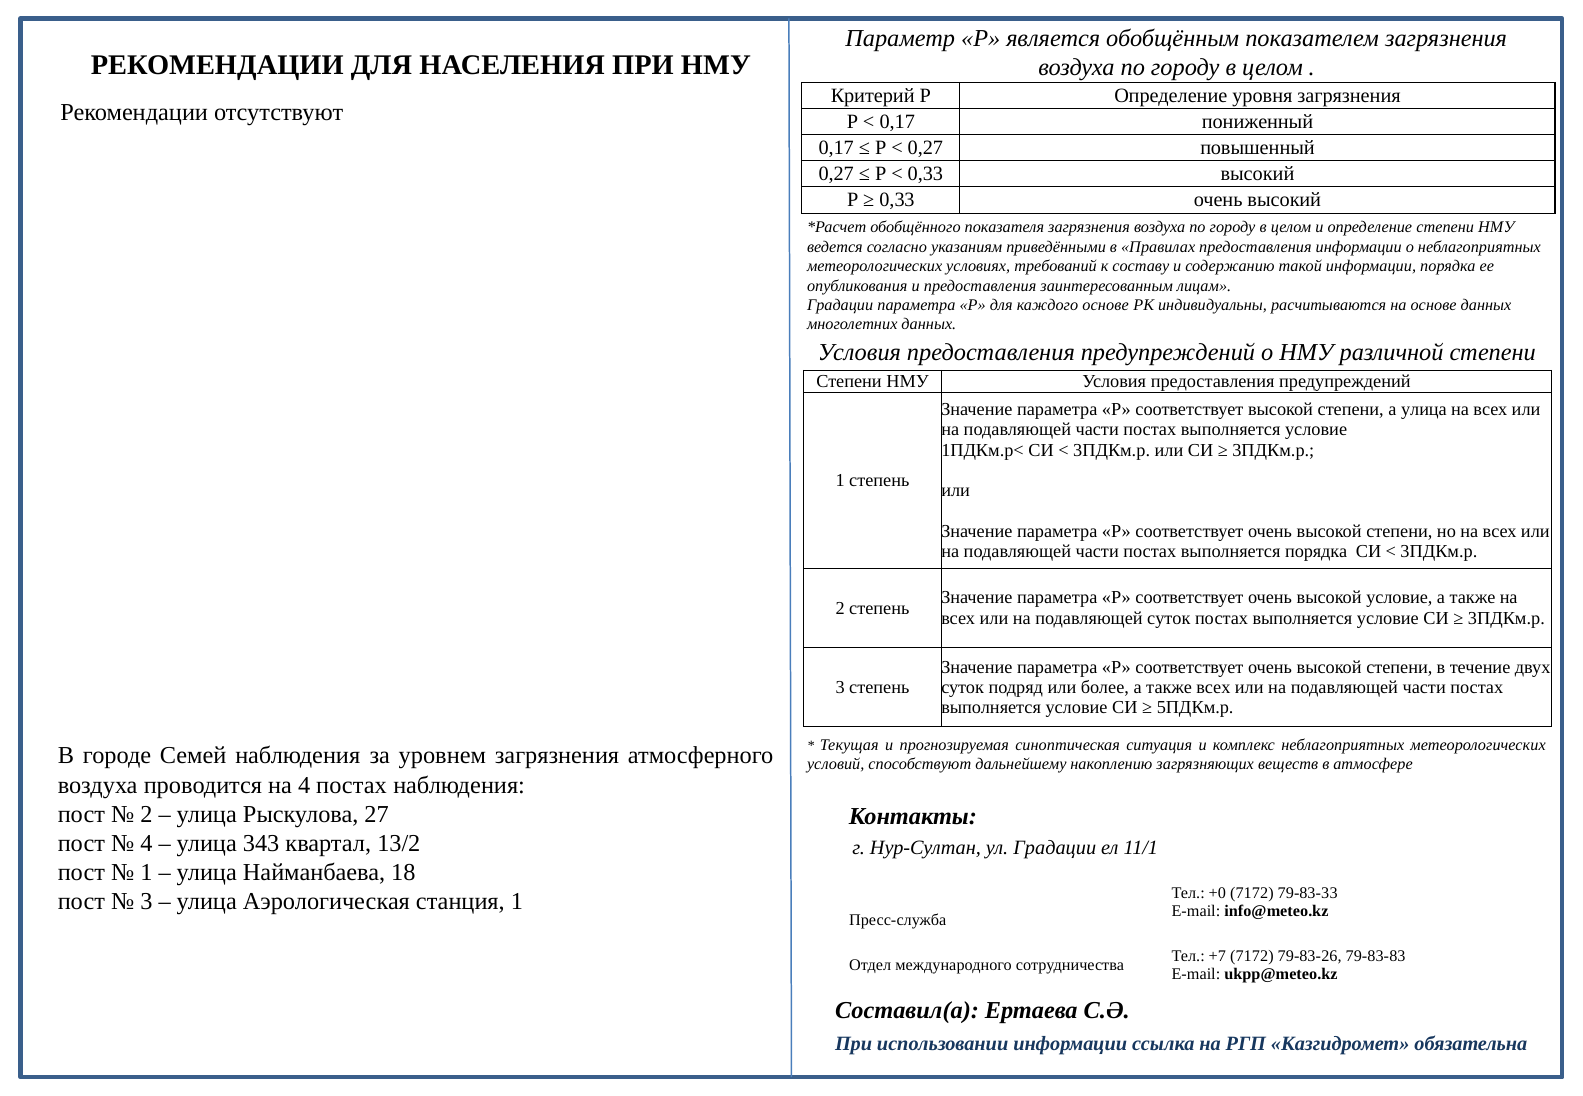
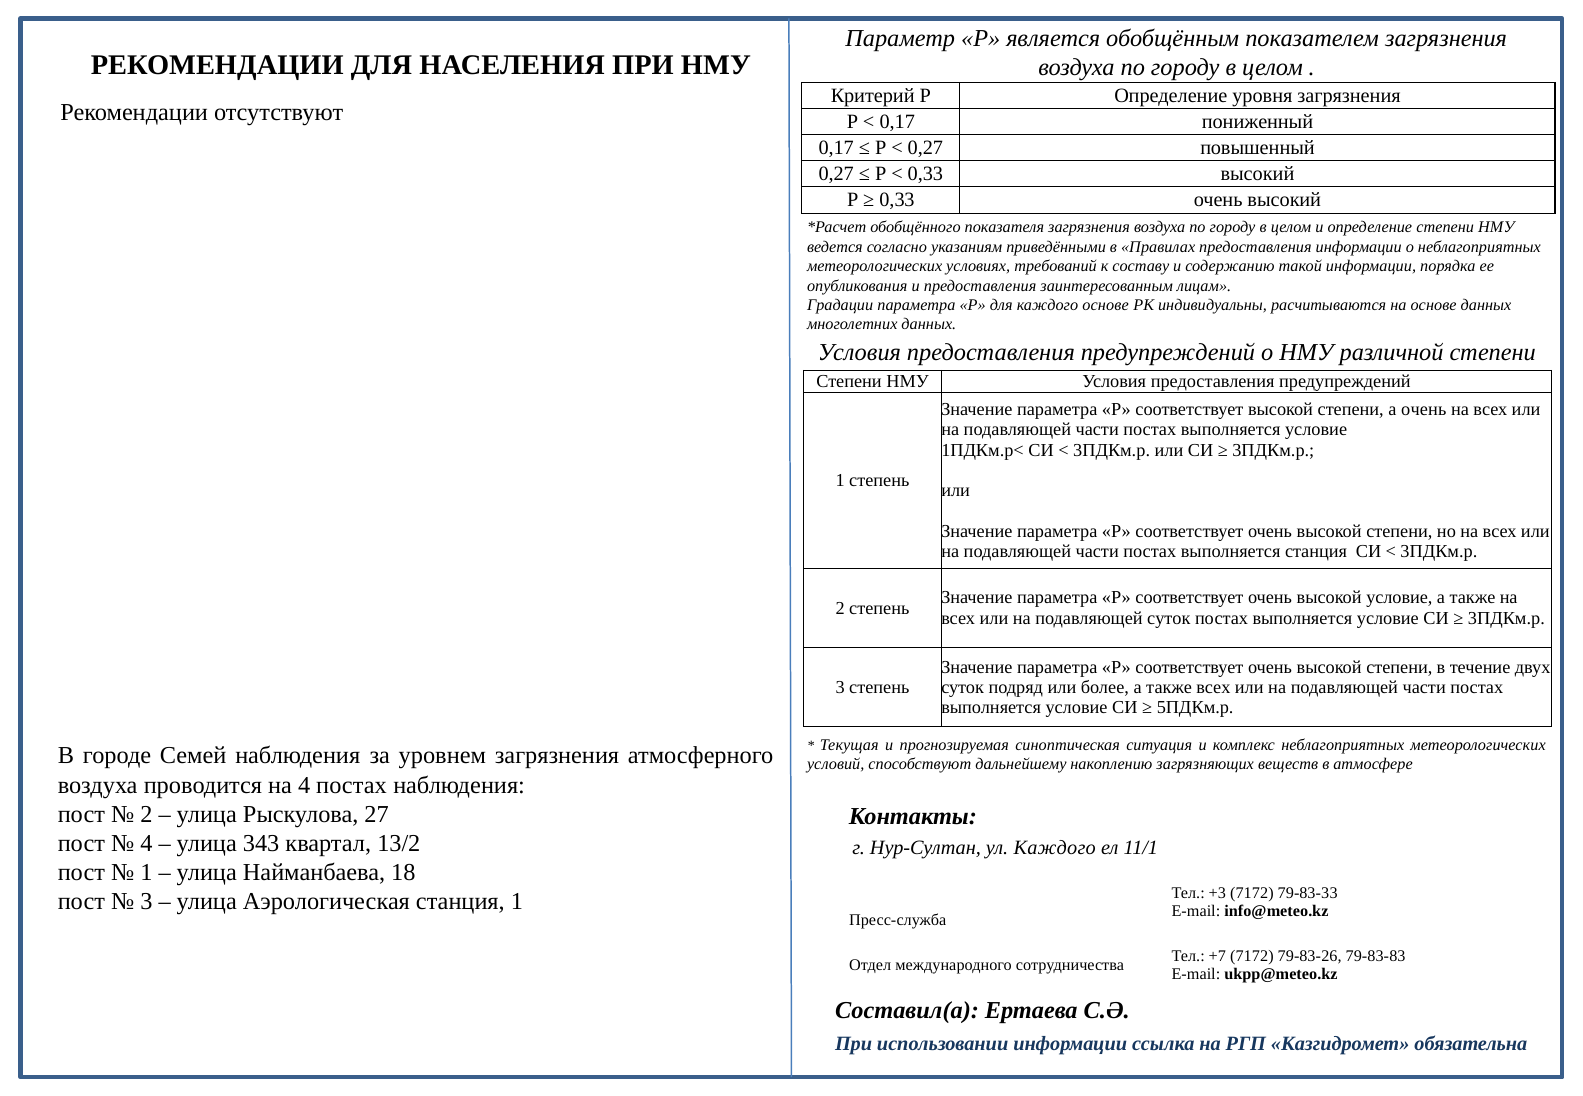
а улица: улица -> очень (1424, 410)
выполняется порядка: порядка -> станция (1316, 551)
ул Градации: Градации -> Каждого (1055, 848)
+0: +0 -> +3 (1217, 893)
